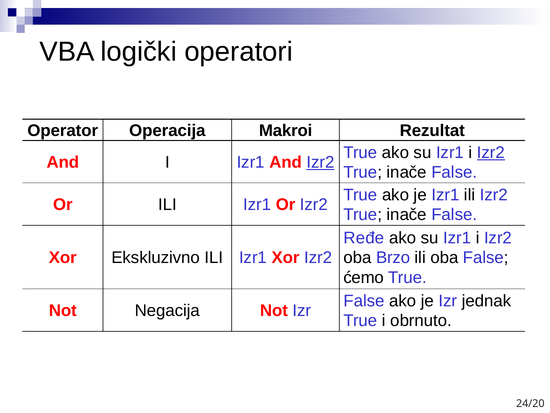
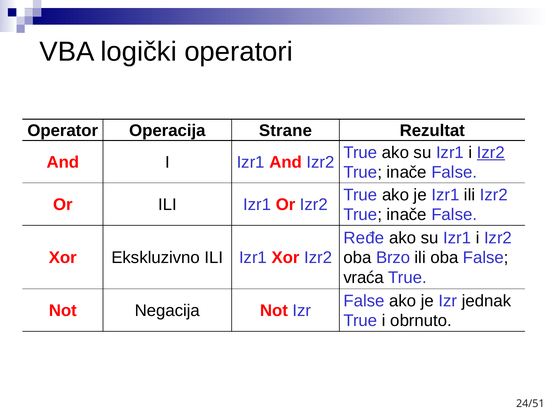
Makroi: Makroi -> Strane (285, 130)
Izr2 underline: present -> none (320, 162)
ćemo: ćemo -> vraća (364, 277)
24/20: 24/20 -> 24/51 (530, 403)
